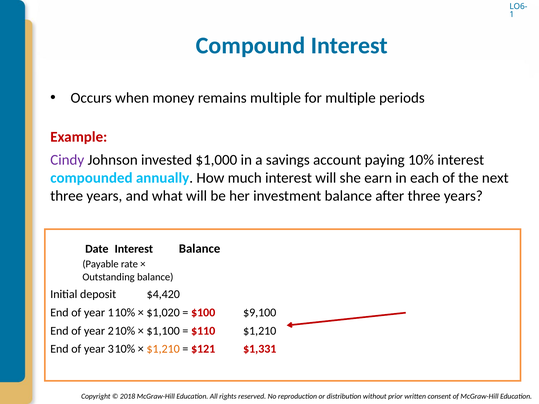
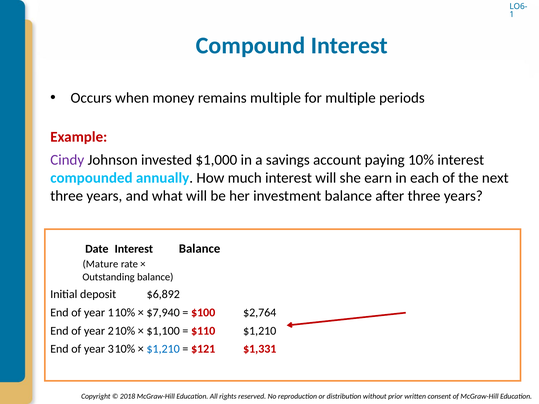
Payable: Payable -> Mature (100, 264)
$4,420: $4,420 -> $6,892 (163, 295)
$1,020: $1,020 -> $7,940 (163, 313)
$9,100: $9,100 -> $2,764 (260, 313)
$1,210 colour: orange -> blue (163, 349)
